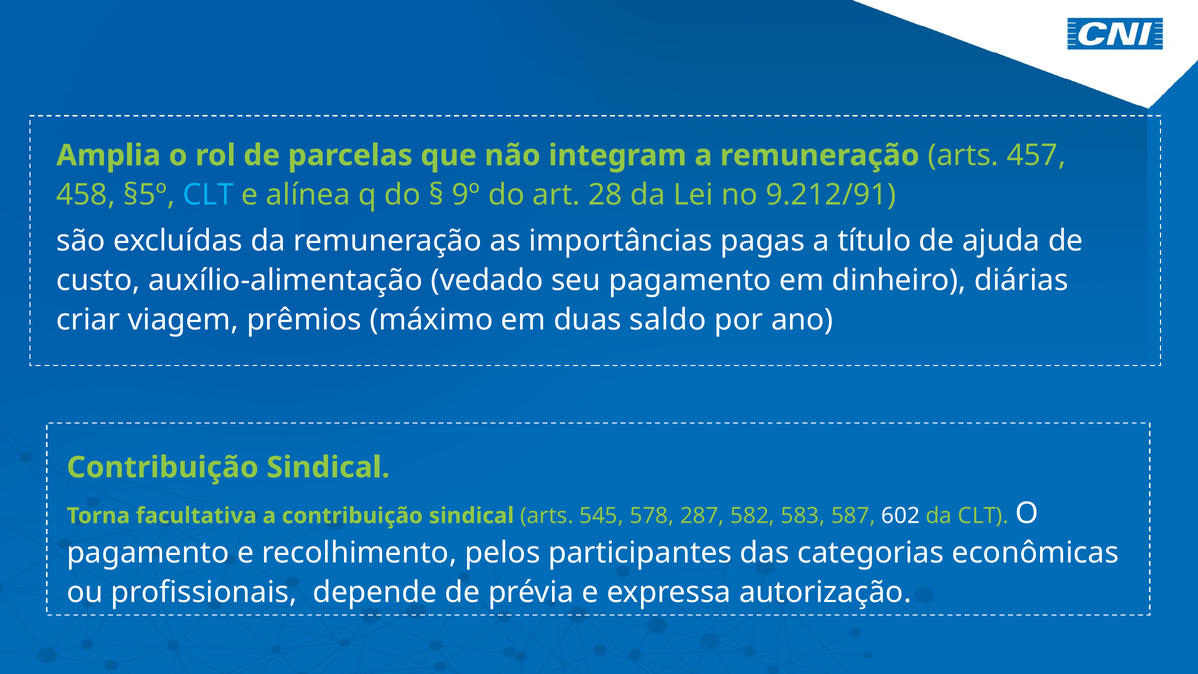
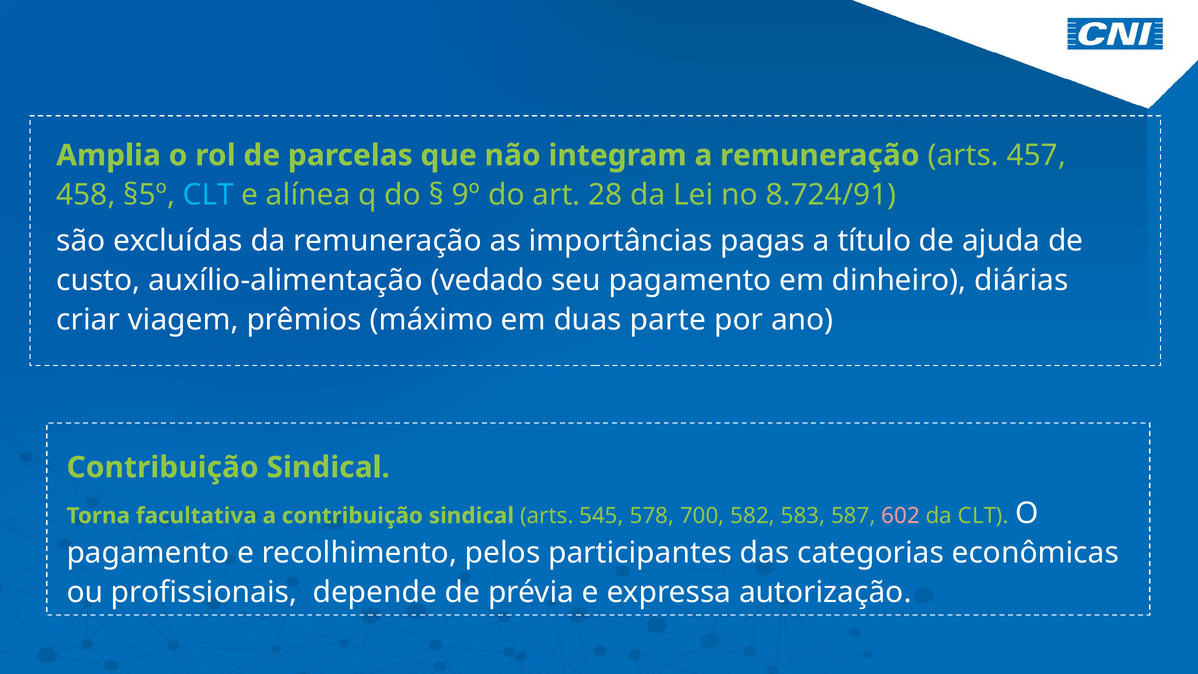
9.212/91: 9.212/91 -> 8.724/91 (831, 195)
saldo: saldo -> parte (668, 320)
287: 287 -> 700 (702, 516)
602 colour: white -> pink (901, 516)
